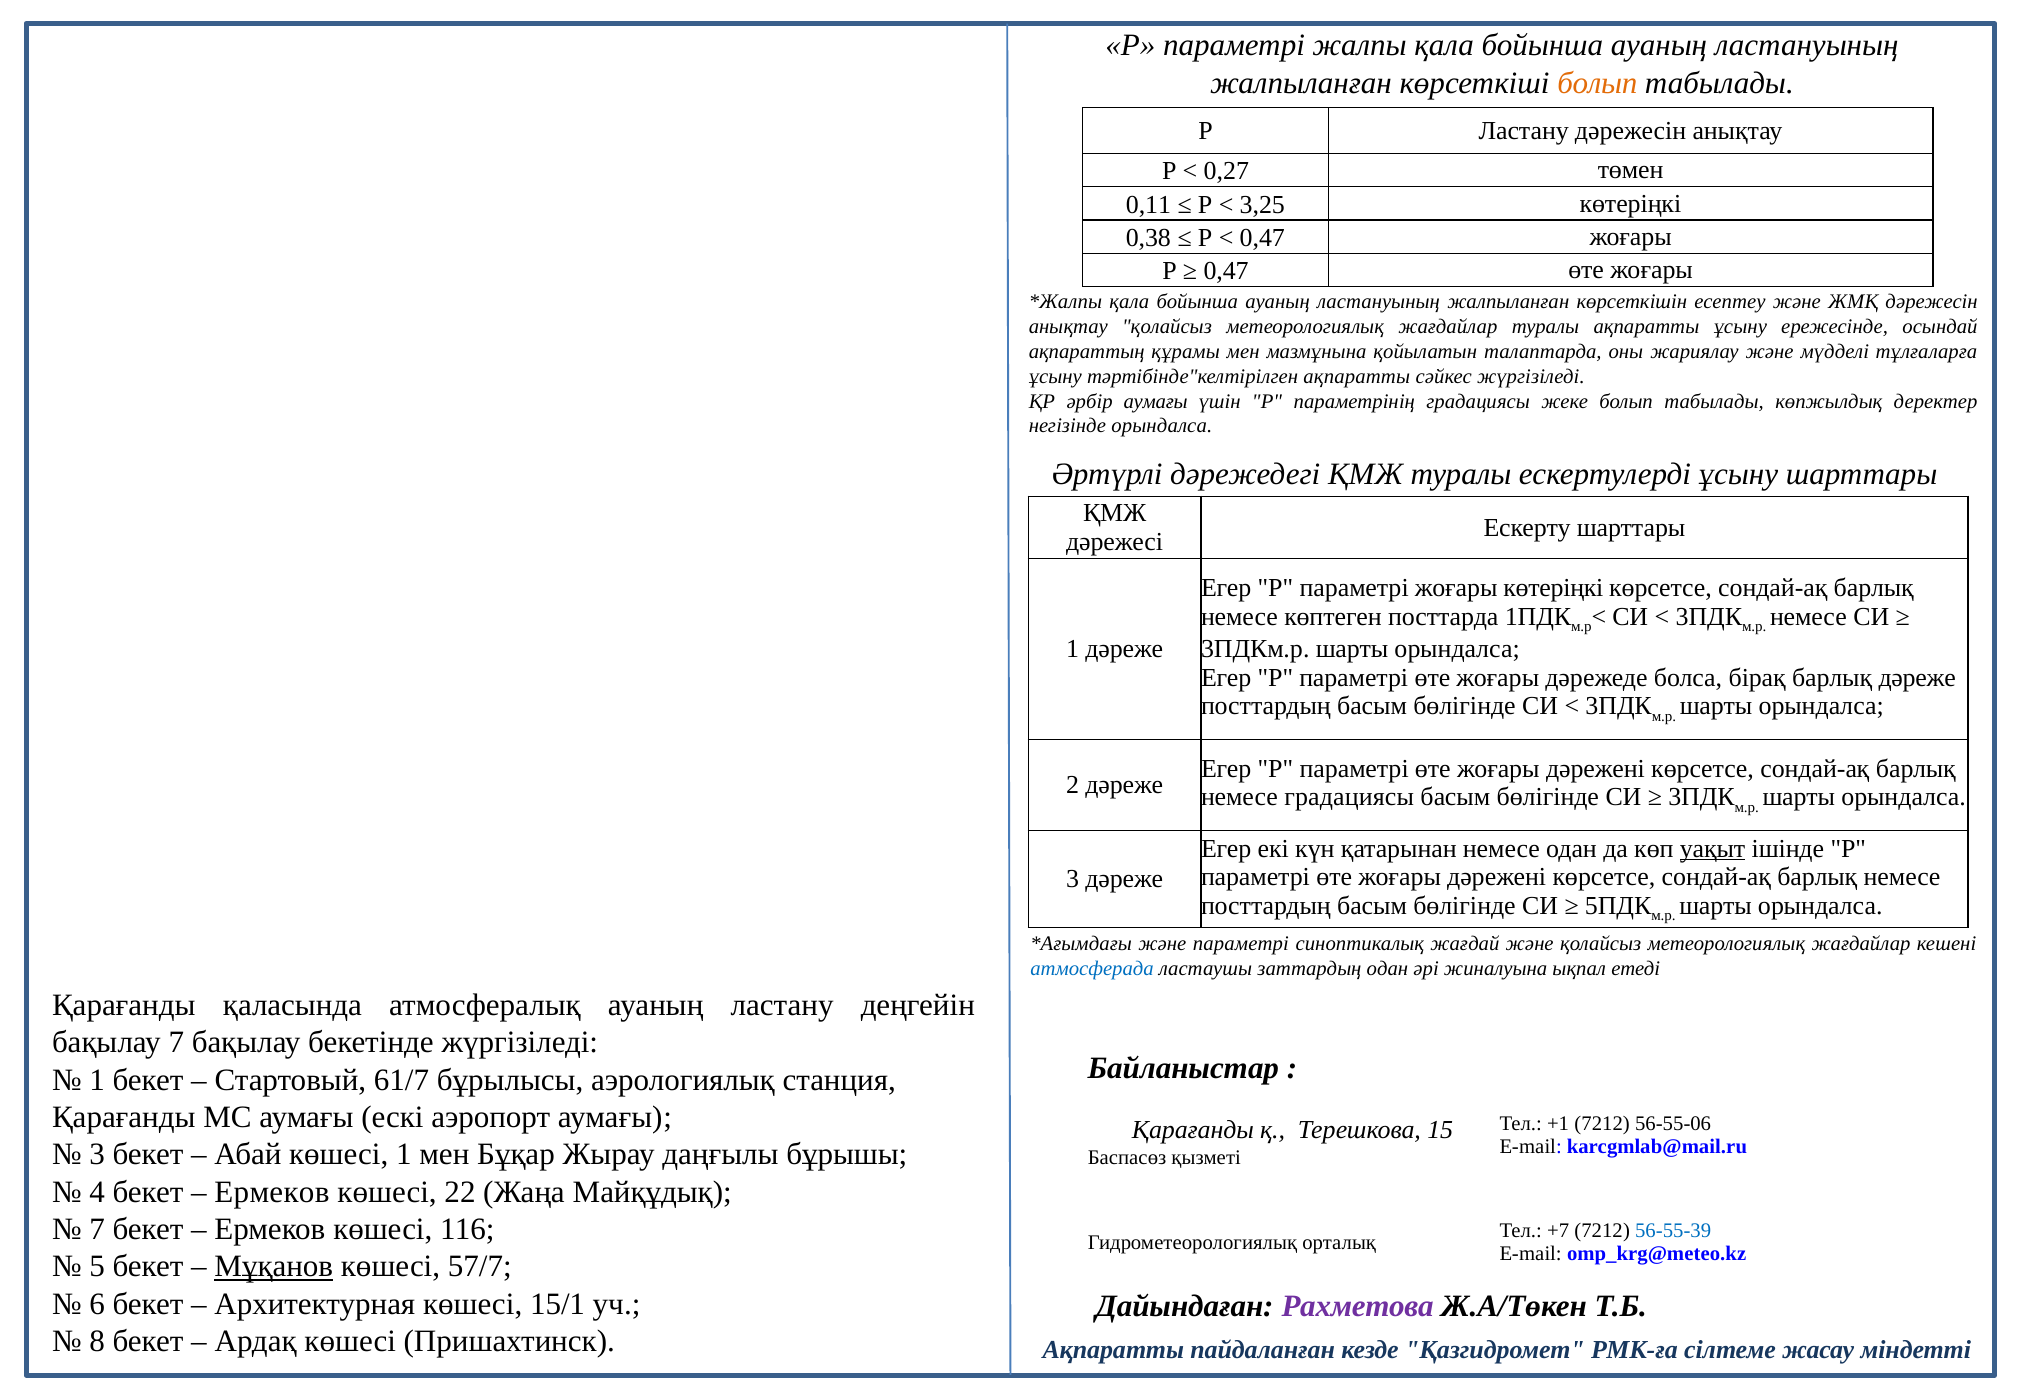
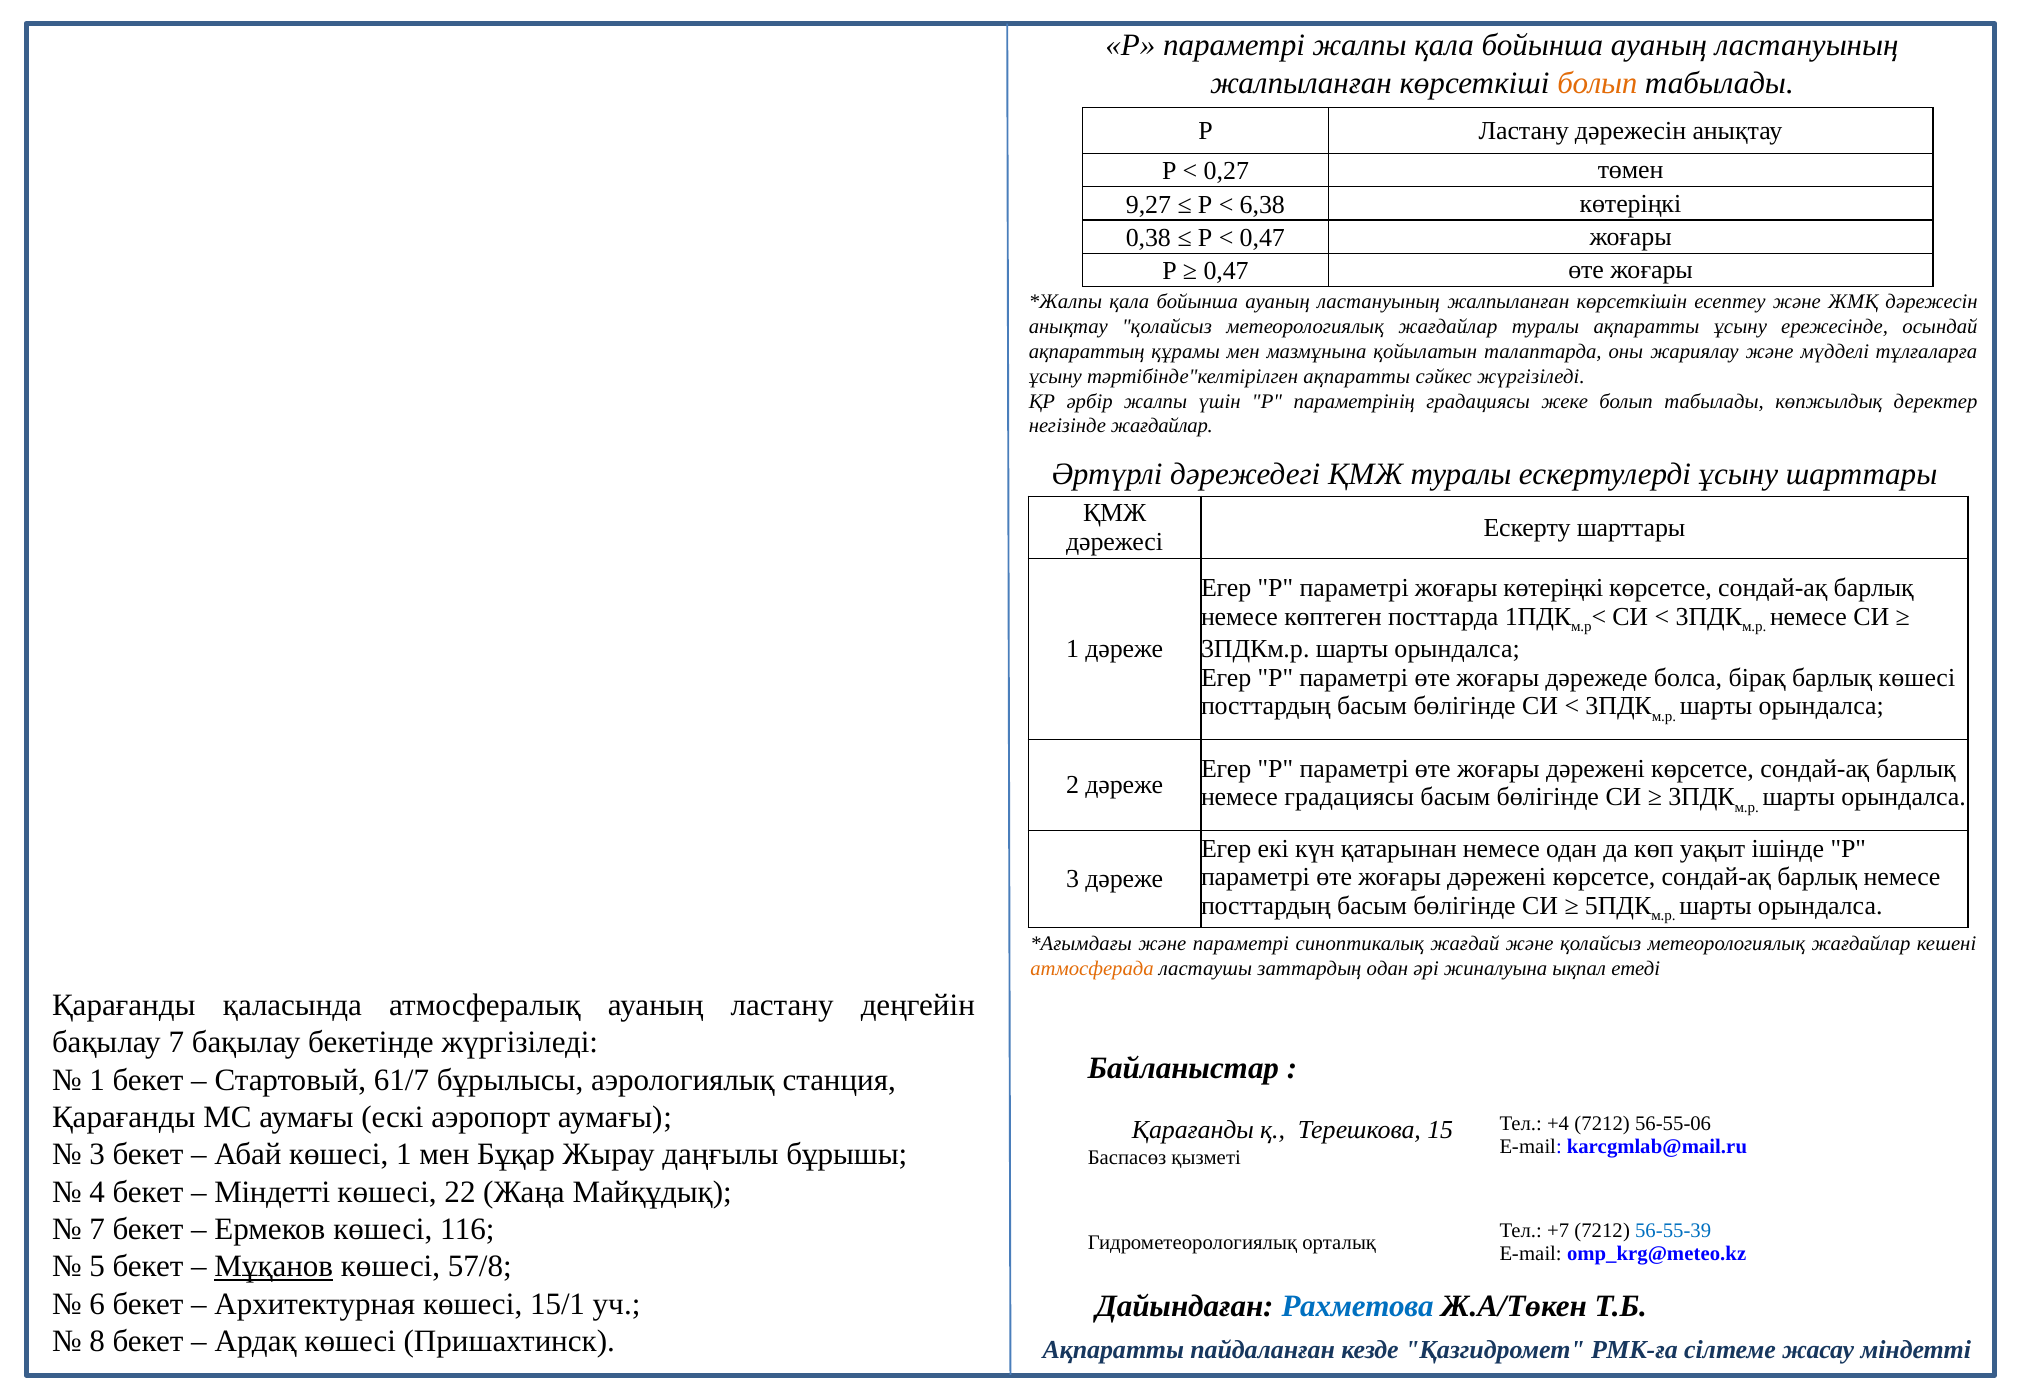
0,11: 0,11 -> 9,27 (1148, 205)
3,25: 3,25 -> 6,38 (1262, 205)
әрбір аумағы: аумағы -> жалпы (1156, 401)
негізінде орындалса: орындалса -> жағдайлар (1162, 426)
барлық дәреже: дәреже -> көшесі (1917, 678)
уақыт underline: present -> none (1713, 849)
атмосферада colour: blue -> orange (1092, 969)
+1: +1 -> +4 (1558, 1123)
Ермеков: Ермеков -> Міндетті (272, 1192)
57/7: 57/7 -> 57/8 (480, 1267)
Рахметова colour: purple -> blue (1358, 1306)
